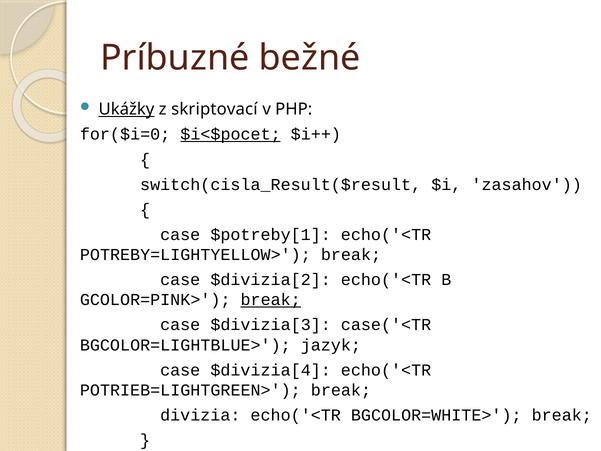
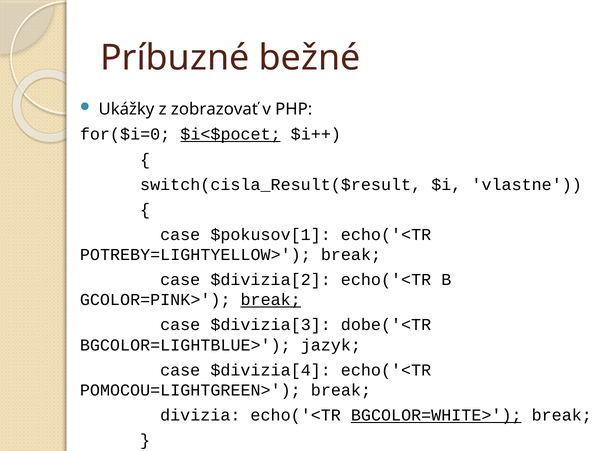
Ukážky underline: present -> none (126, 109)
skriptovací: skriptovací -> zobrazovať (214, 109)
zasahov: zasahov -> vlastne (527, 184)
$potreby[1: $potreby[1 -> $pokusov[1 (271, 235)
case('<TR: case('<TR -> dobe('<TR (386, 325)
POTRIEB=LIGHTGREEN>: POTRIEB=LIGHTGREEN> -> POMOCOU=LIGHTGREEN> (190, 390)
BGCOLOR=WHITE> underline: none -> present (436, 415)
